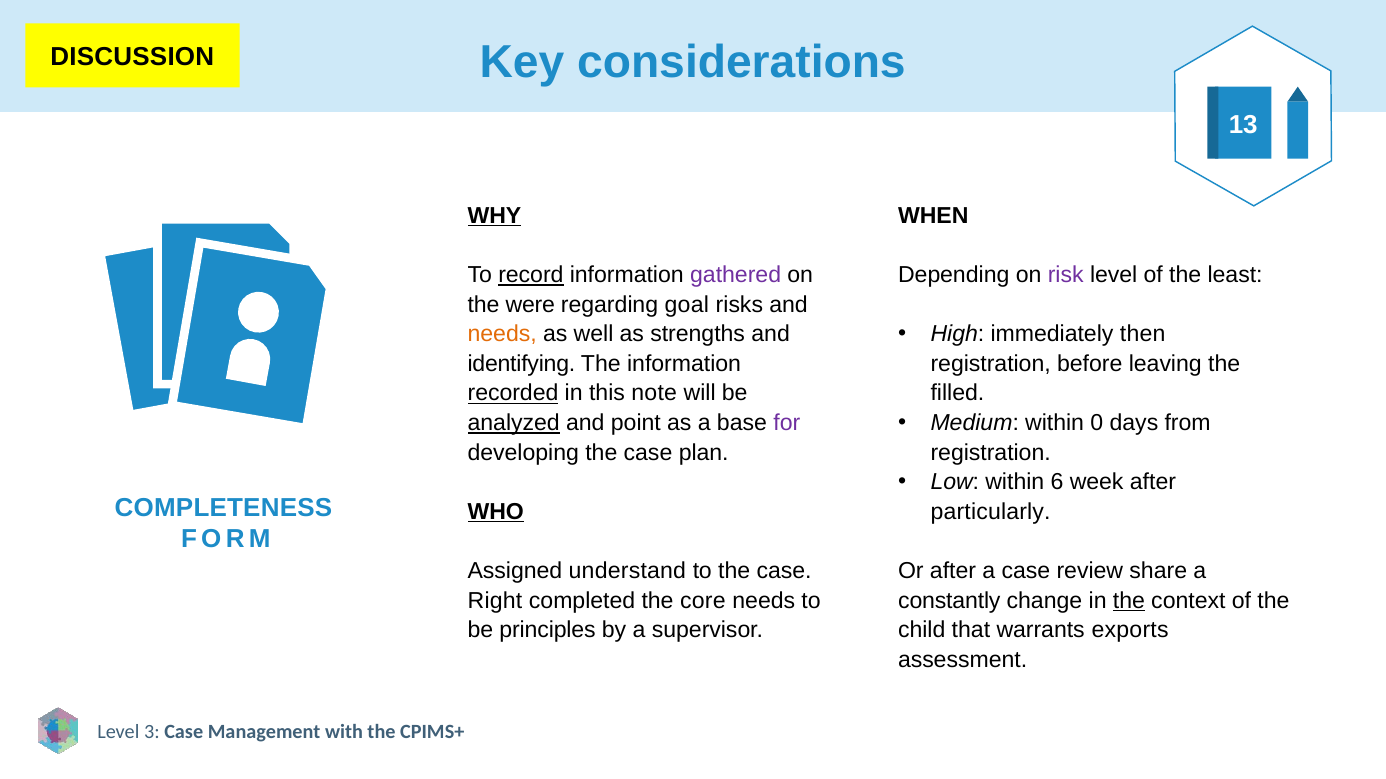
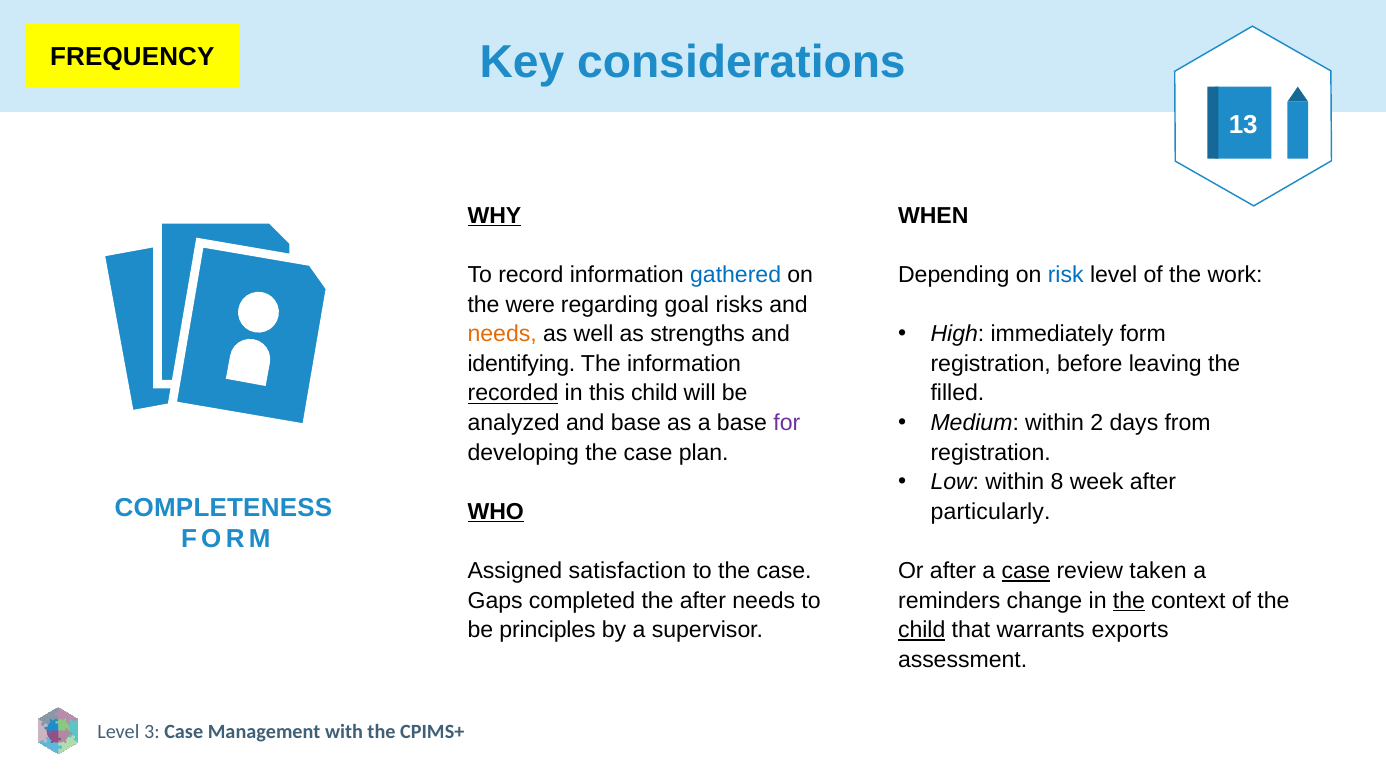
DISCUSSION: DISCUSSION -> FREQUENCY (132, 57)
record underline: present -> none (531, 275)
gathered colour: purple -> blue (736, 275)
risk colour: purple -> blue (1066, 275)
least: least -> work (1235, 275)
immediately then: then -> form (1143, 334)
this note: note -> child (654, 394)
0: 0 -> 2 (1097, 423)
analyzed underline: present -> none (514, 423)
and point: point -> base (636, 423)
6: 6 -> 8 (1057, 483)
understand: understand -> satisfaction (627, 571)
case underline: none -> present (1026, 571)
share: share -> taken (1158, 571)
Right: Right -> Gaps (495, 601)
the core: core -> after (703, 601)
constantly: constantly -> reminders (949, 601)
child underline: none -> present (922, 631)
